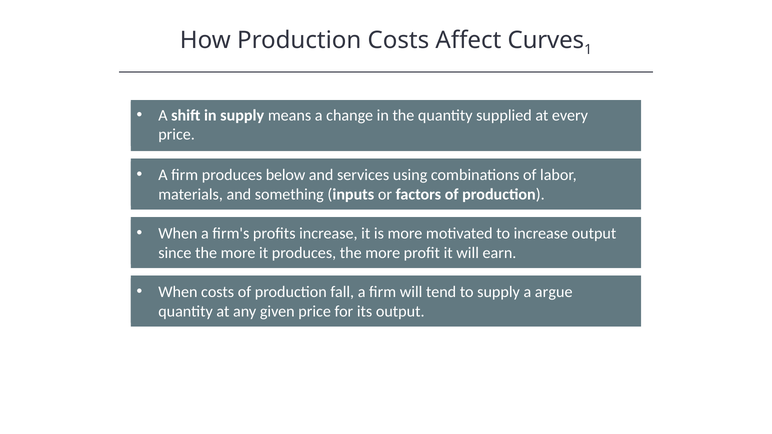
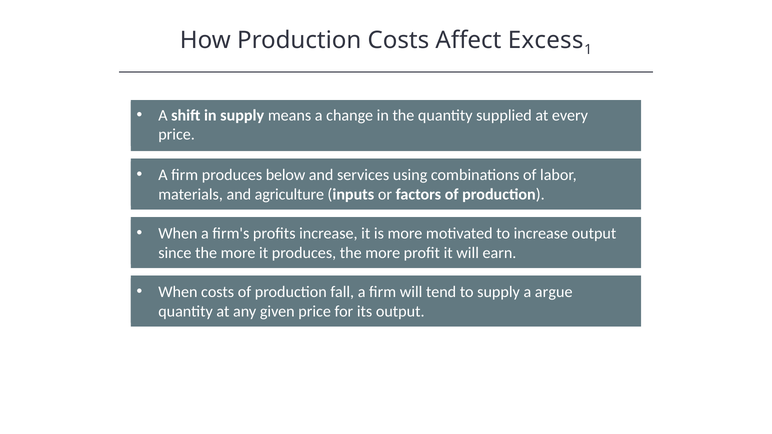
Curves: Curves -> Excess (546, 40)
something: something -> agriculture (289, 194)
